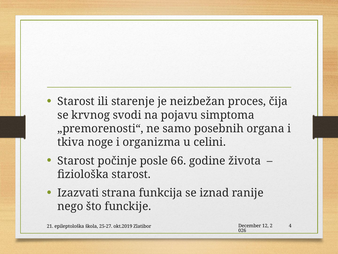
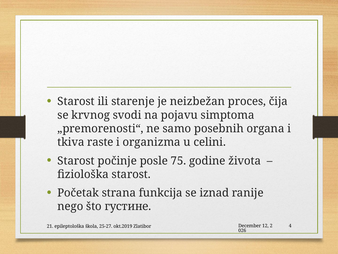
noge: noge -> raste (100, 142)
66: 66 -> 75 (178, 160)
Izazvati: Izazvati -> Početak (78, 193)
funckije: funckije -> густине (128, 206)
